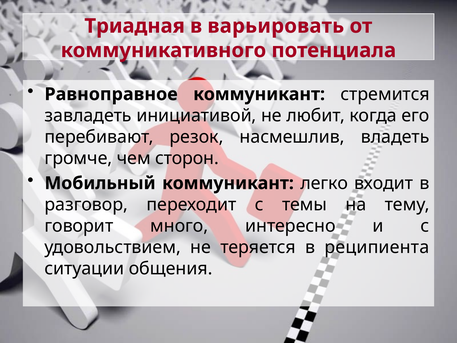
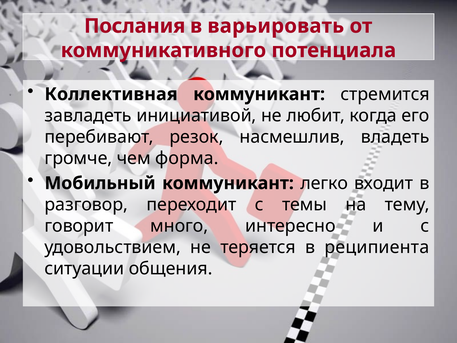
Триадная: Триадная -> Послания (135, 26)
Равноправное: Равноправное -> Коллективная (111, 94)
сторон: сторон -> форма (187, 158)
